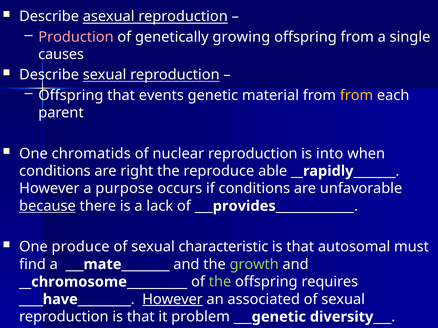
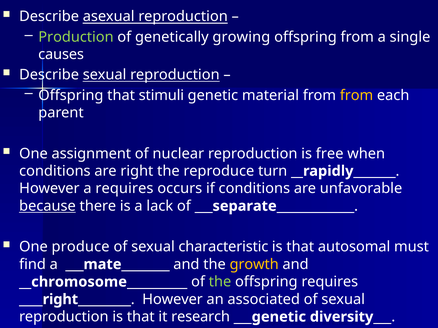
Production colour: pink -> light green (76, 37)
events: events -> stimuli (161, 95)
chromatids: chromatids -> assignment (91, 154)
into: into -> free (330, 154)
able: able -> turn (273, 171)
a purpose: purpose -> requires (124, 189)
___provides_____________: ___provides_____________ -> ___separate_____________ (274, 206)
growth colour: light green -> yellow (254, 265)
____have_________: ____have_________ -> ____right_________ (75, 300)
However underline: present -> none (173, 300)
problem: problem -> research (201, 317)
